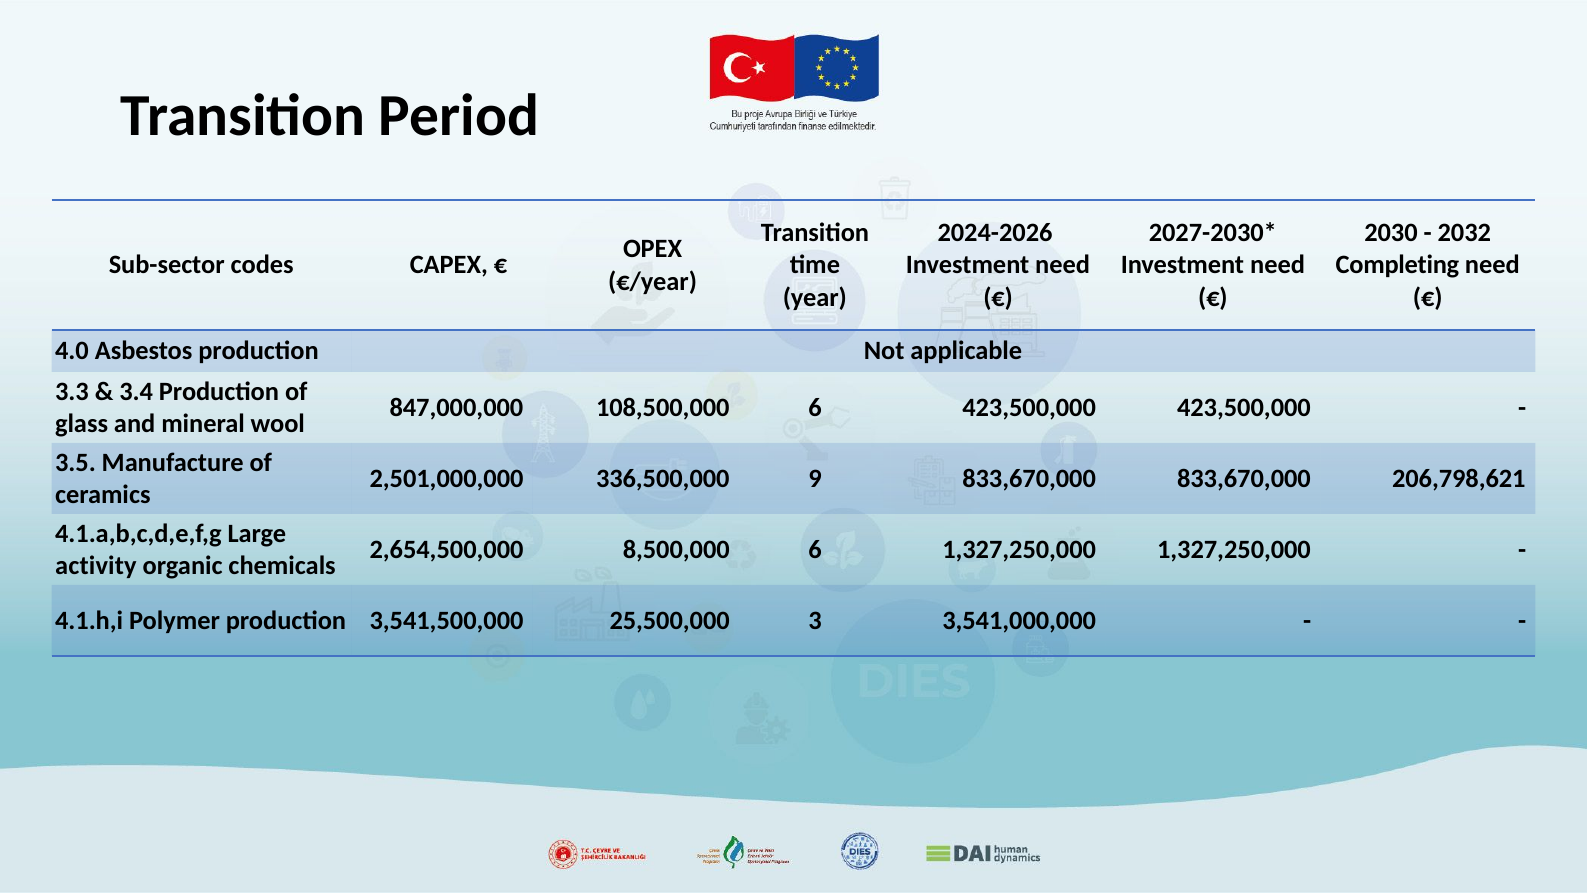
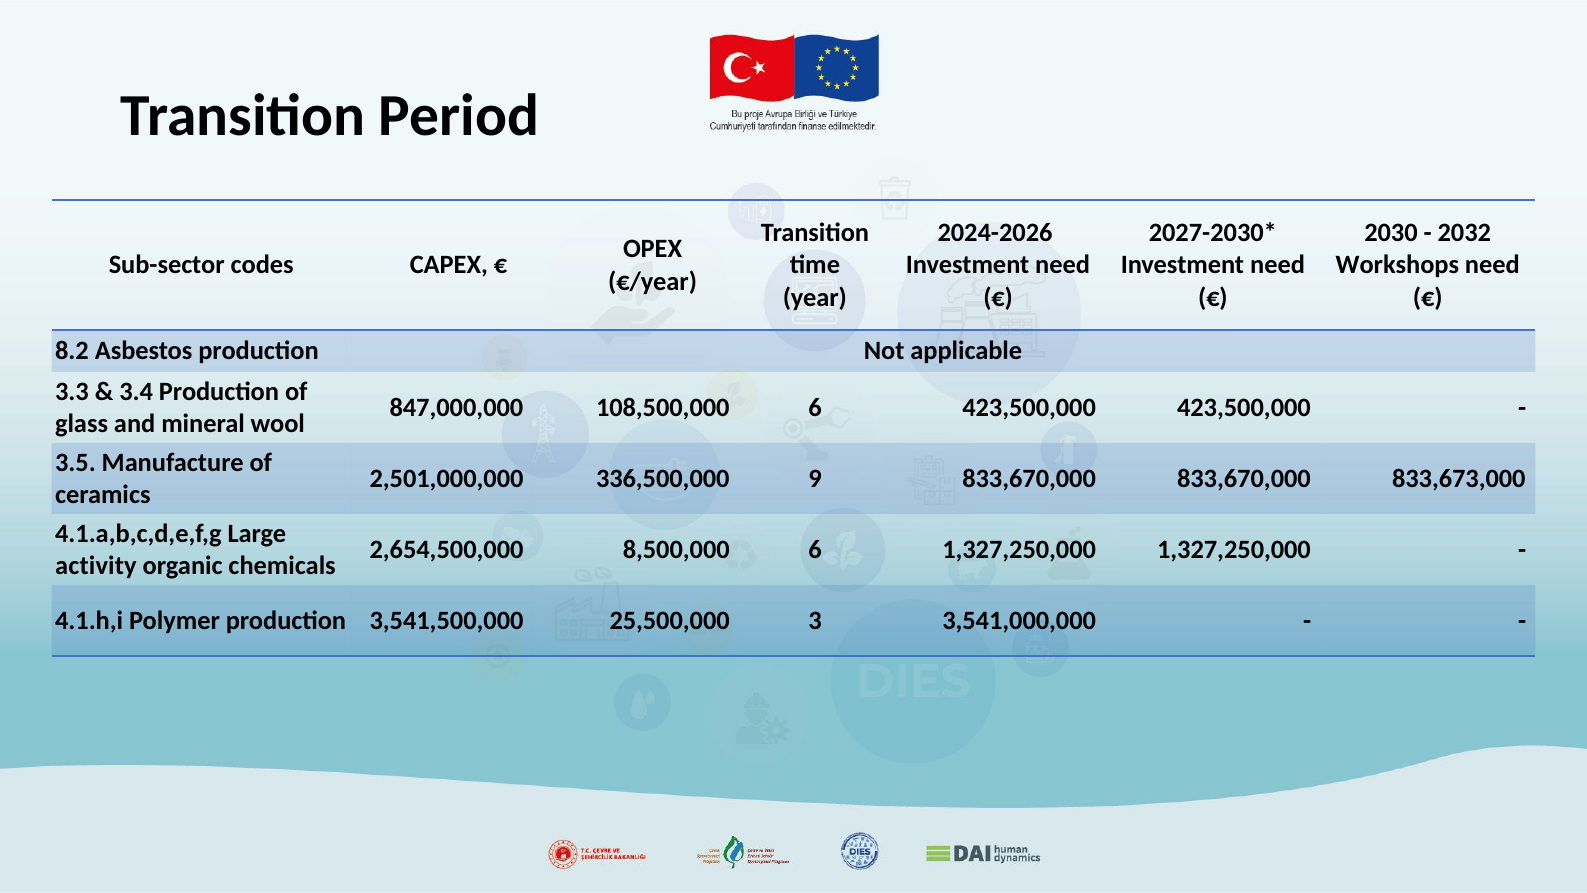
Completing: Completing -> Workshops (1397, 265)
4.0: 4.0 -> 8.2 (72, 351)
206,798,621: 206,798,621 -> 833,673,000 (1459, 479)
